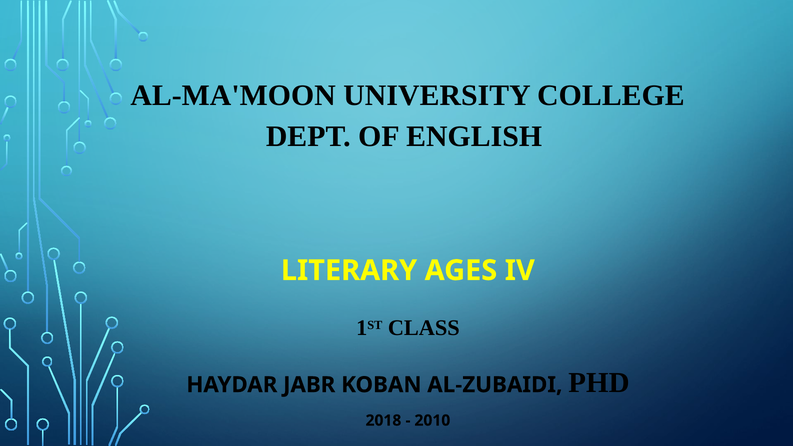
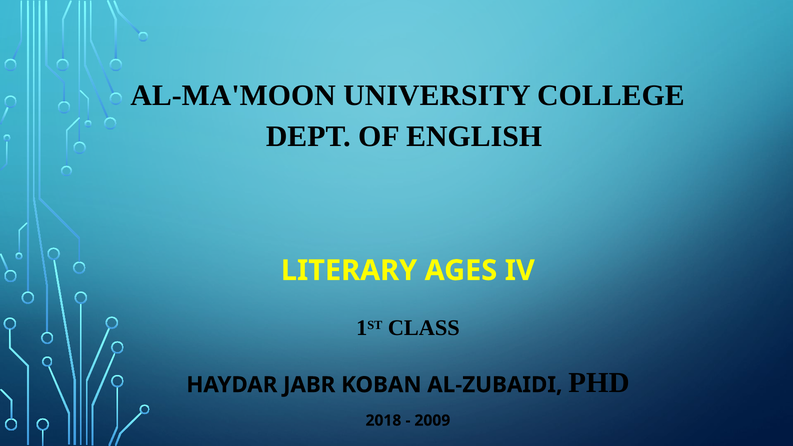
2010: 2010 -> 2009 (432, 421)
